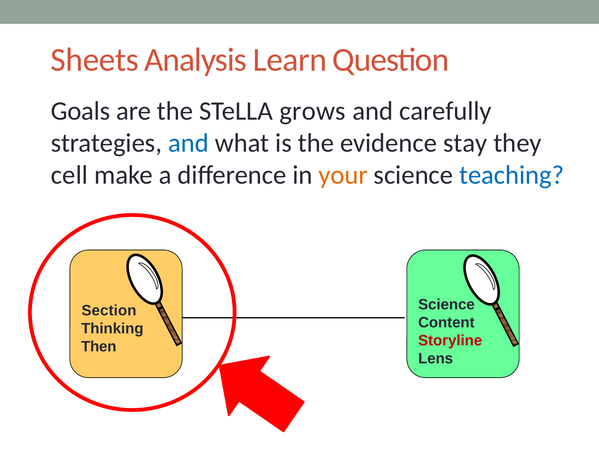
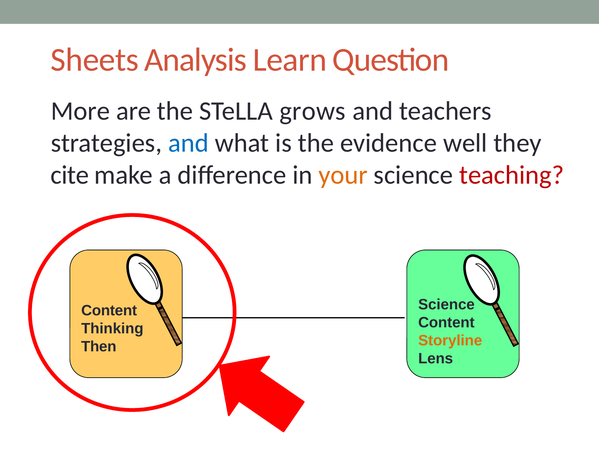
Goals: Goals -> More (80, 111)
carefully: carefully -> teachers (445, 111)
stay: stay -> well (465, 143)
cell: cell -> cite (70, 175)
teaching colour: blue -> red (512, 175)
Section: Section -> Content (109, 310)
Storyline colour: red -> orange (450, 340)
